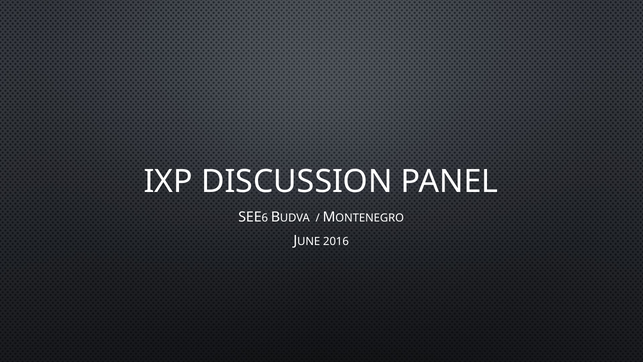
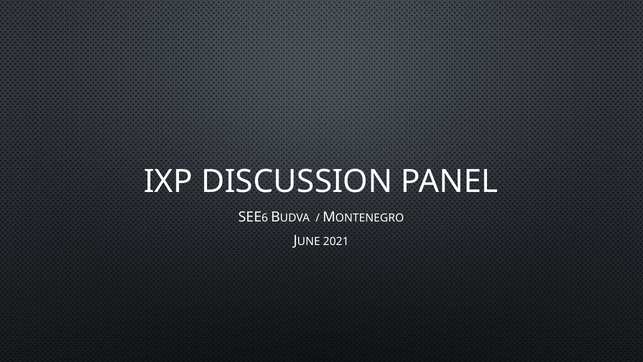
2016: 2016 -> 2021 (336, 241)
